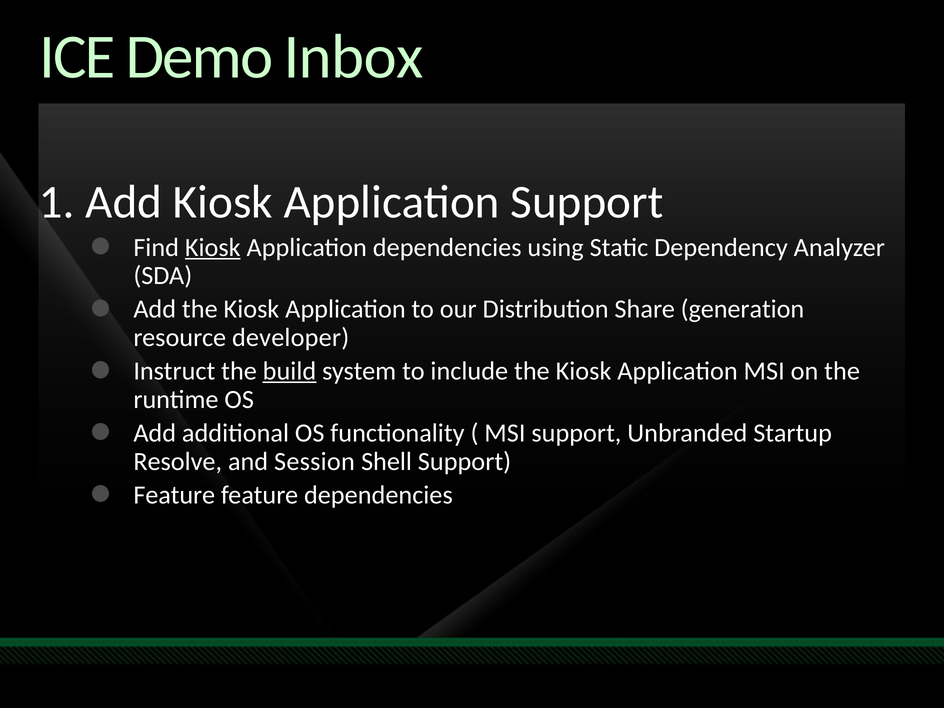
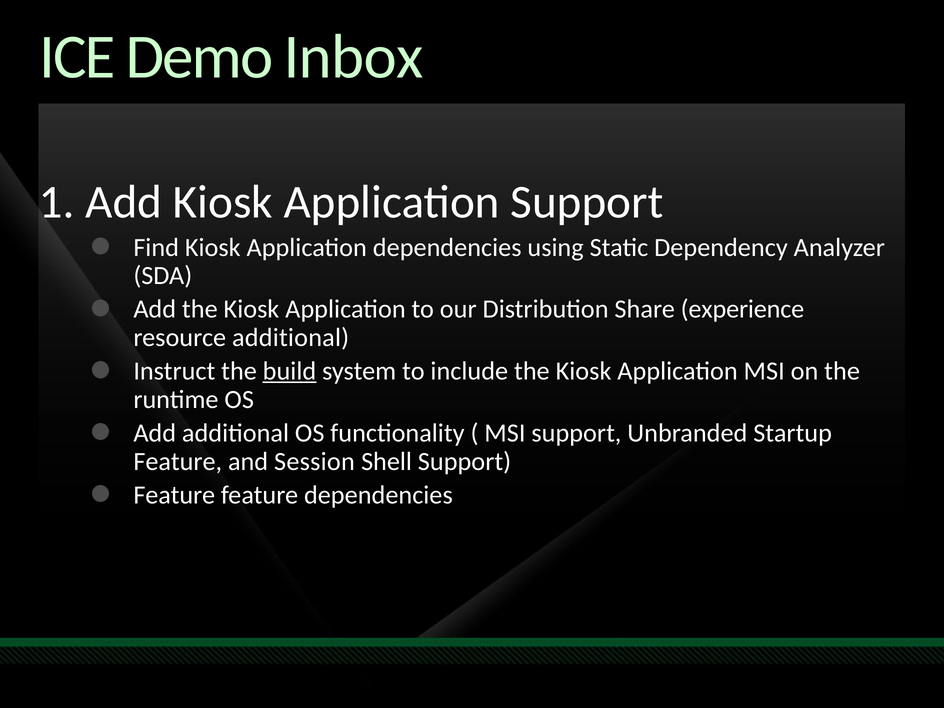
Kiosk underline: present -> none (213, 247)
generation: generation -> experience (742, 309)
resource developer: developer -> additional (291, 338)
Resolve: Resolve -> Feature (178, 461)
